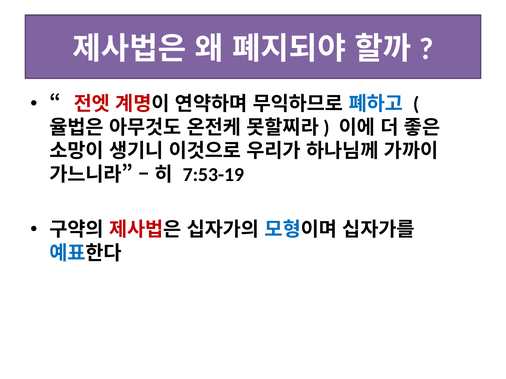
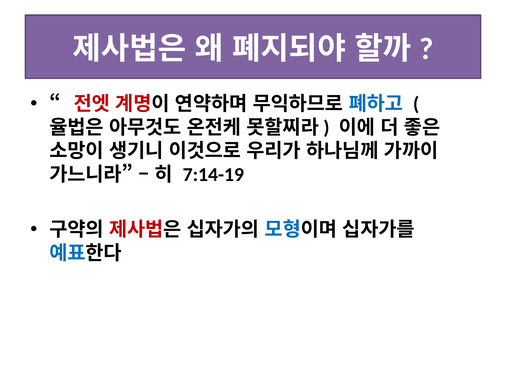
7:53-19: 7:53-19 -> 7:14-19 (213, 175)
